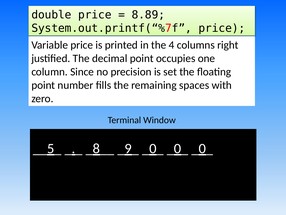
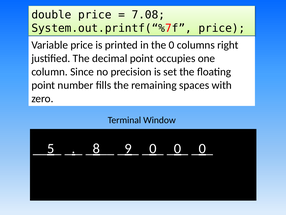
8.89: 8.89 -> 7.08 (148, 15)
4: 4 -> 0 (172, 45)
